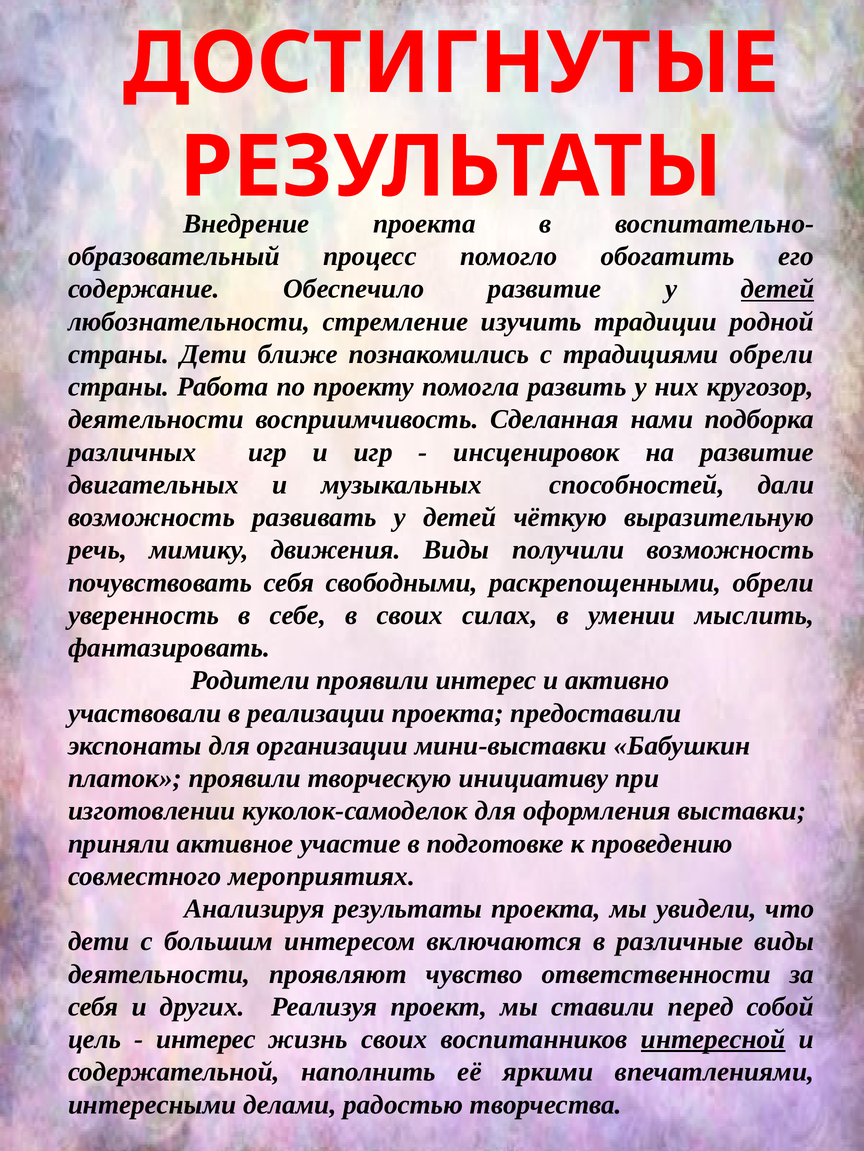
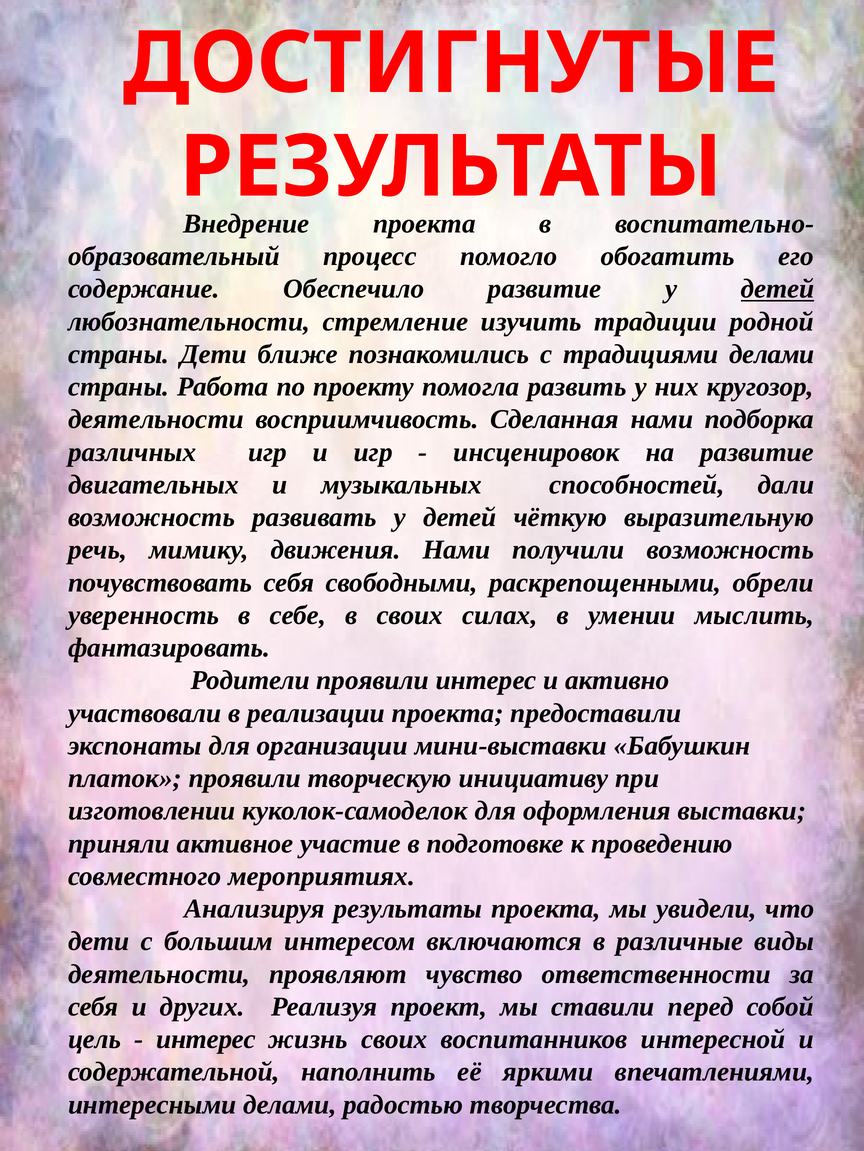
традициями обрели: обрели -> делами (772, 354)
движения Виды: Виды -> Нами (456, 550)
интересной underline: present -> none (713, 1040)
